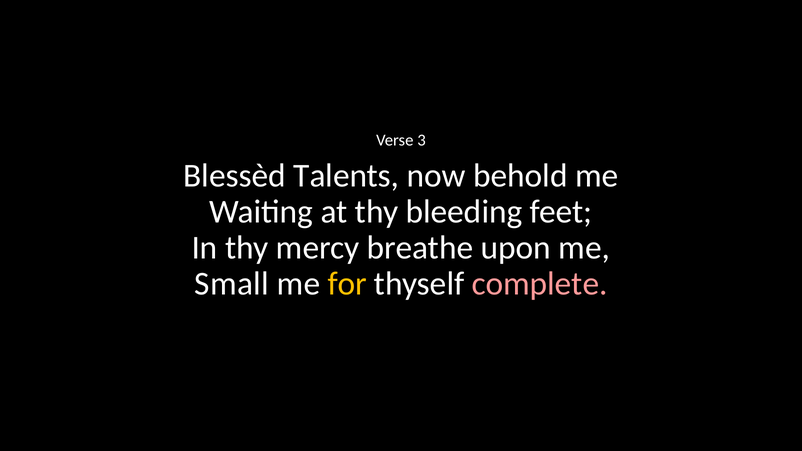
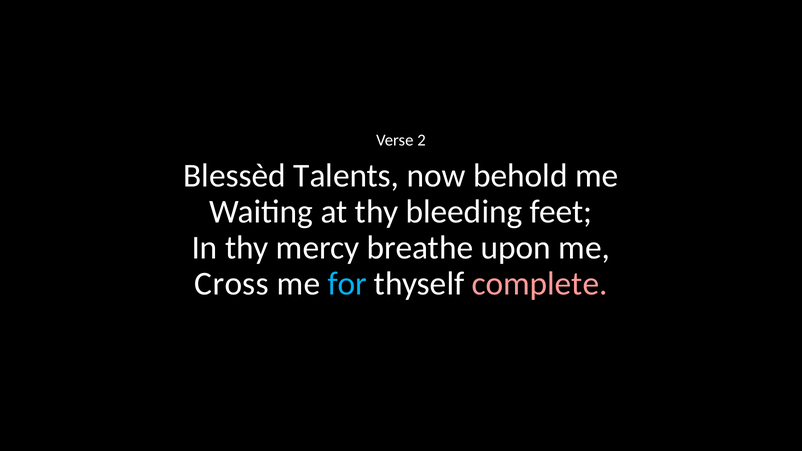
3: 3 -> 2 (422, 140)
Small: Small -> Cross (232, 284)
for colour: yellow -> light blue (347, 284)
